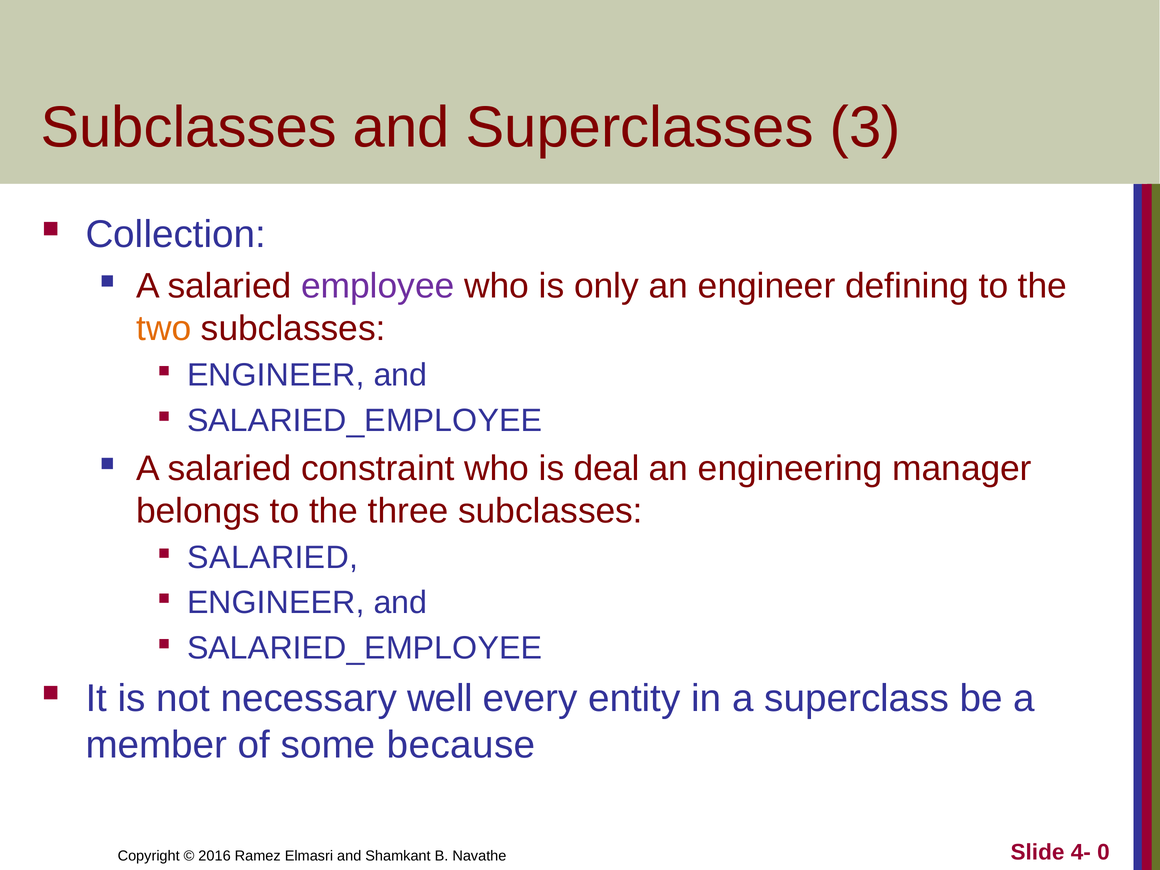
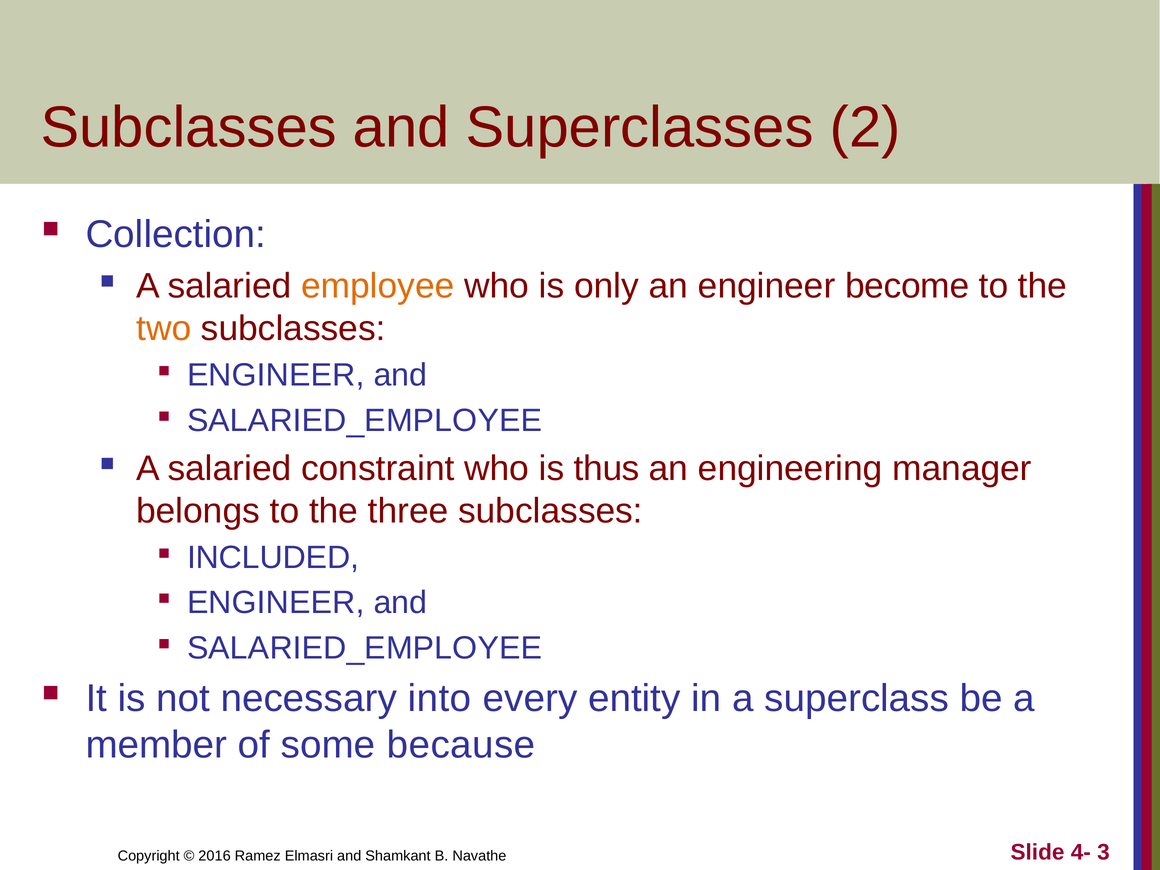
3: 3 -> 2 (865, 128)
employee colour: purple -> orange (378, 286)
defining: defining -> become (907, 286)
deal: deal -> thus (607, 468)
SALARIED: SALARIED -> INCLUDED (273, 558)
well: well -> into (440, 699)
0: 0 -> 3 (1103, 852)
